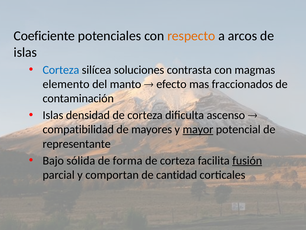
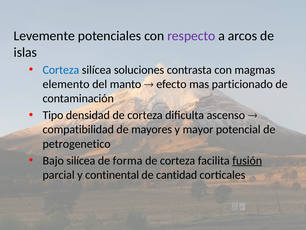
Coeficiente: Coeficiente -> Levemente (44, 36)
respecto colour: orange -> purple (191, 36)
fraccionados: fraccionados -> particionado (242, 84)
Islas: Islas -> Tipo (53, 115)
mayor underline: present -> none (198, 129)
representante: representante -> petrogenetico (77, 144)
Bajo sólida: sólida -> silícea (81, 160)
comportan: comportan -> continental (112, 175)
